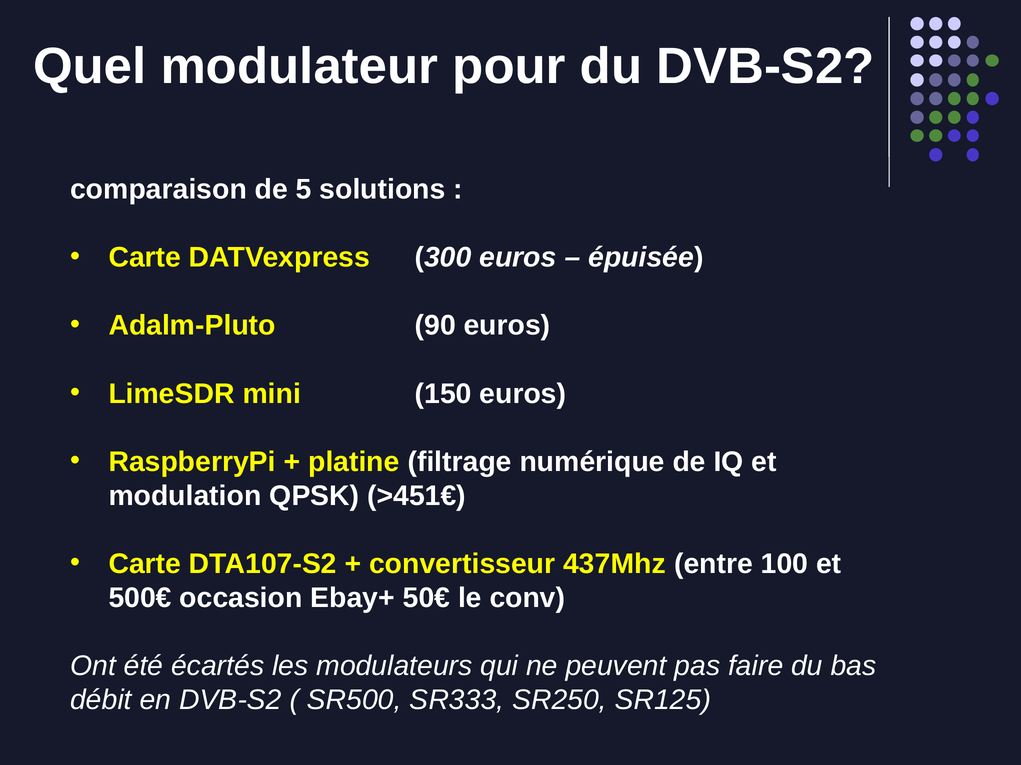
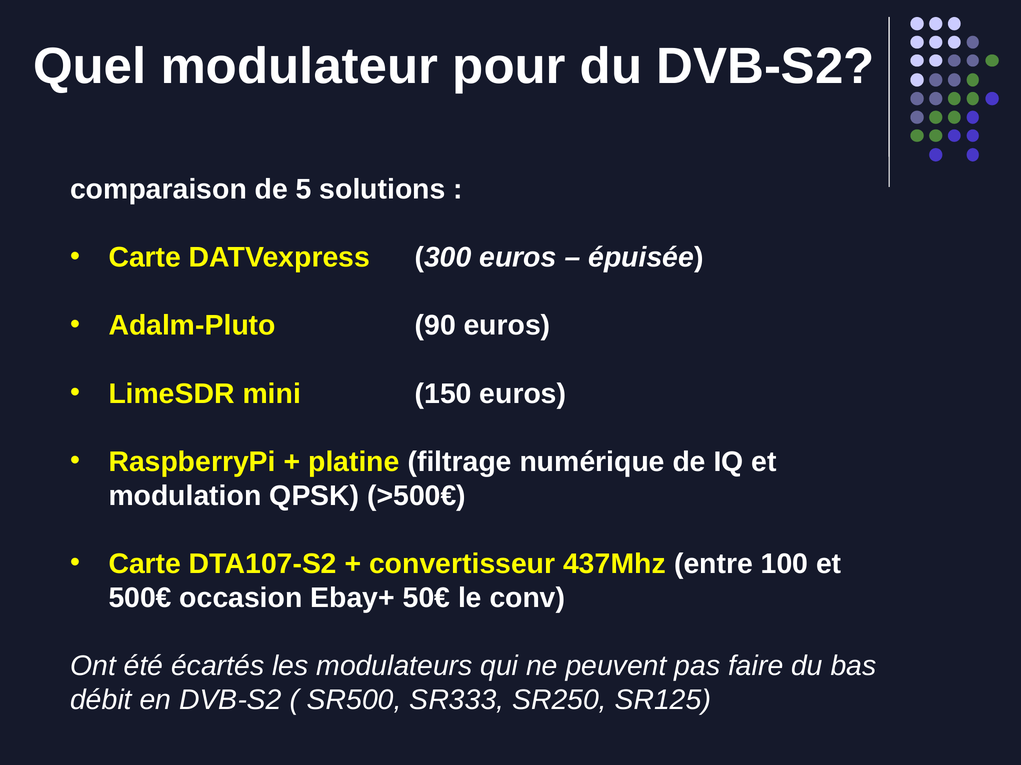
>451€: >451€ -> >500€ (417, 496)
